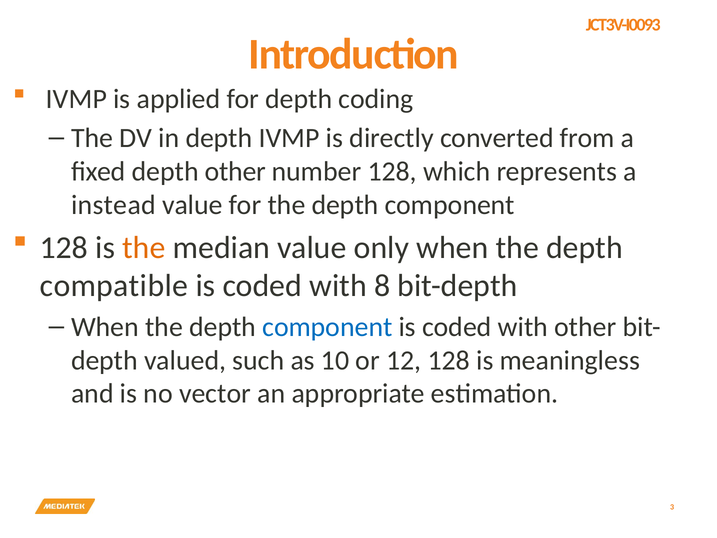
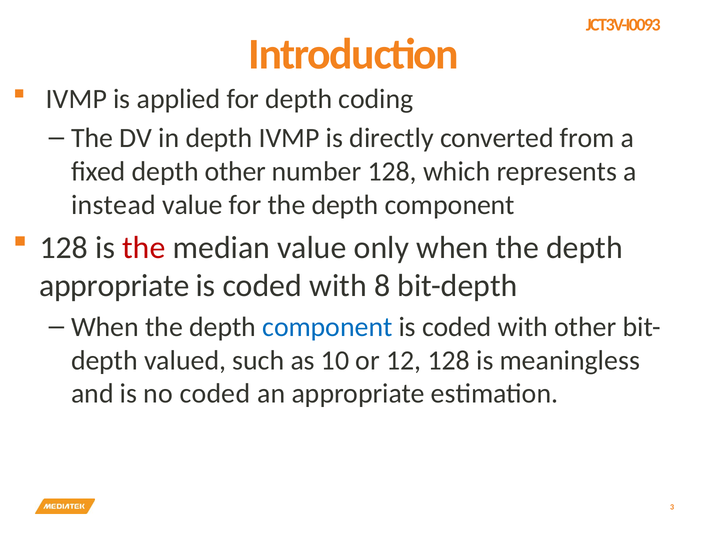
the colour: orange -> red (144, 247)
compatible: compatible -> appropriate (114, 286)
no vector: vector -> coded (215, 394)
